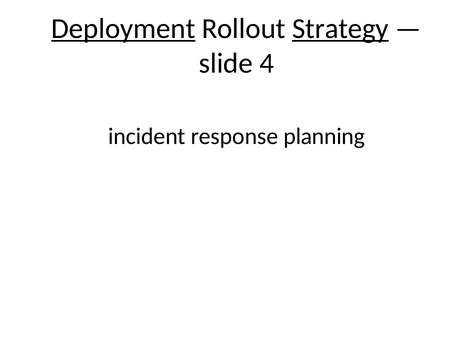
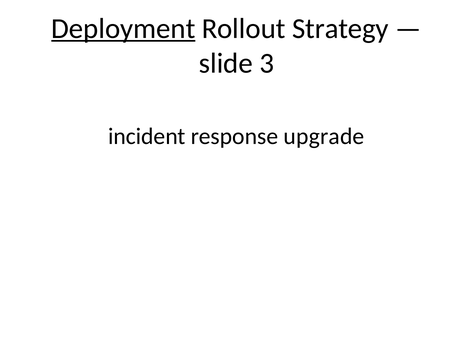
Strategy underline: present -> none (340, 28)
4: 4 -> 3 (267, 63)
planning: planning -> upgrade (324, 136)
